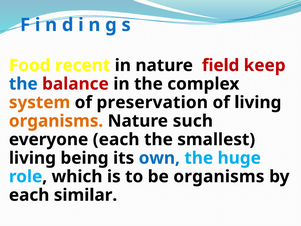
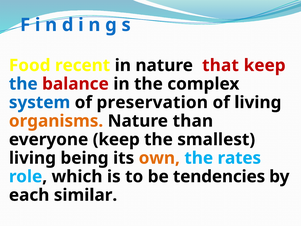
field: field -> that (220, 65)
system colour: orange -> blue (40, 102)
such: such -> than (193, 121)
everyone each: each -> keep (116, 139)
own colour: blue -> orange (159, 158)
huge: huge -> rates (239, 158)
be organisms: organisms -> tendencies (219, 176)
